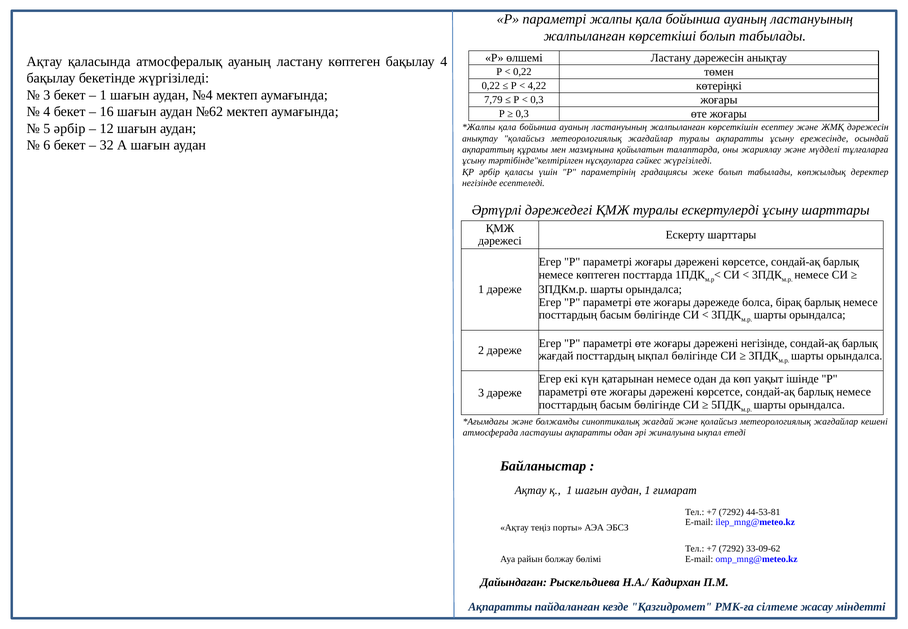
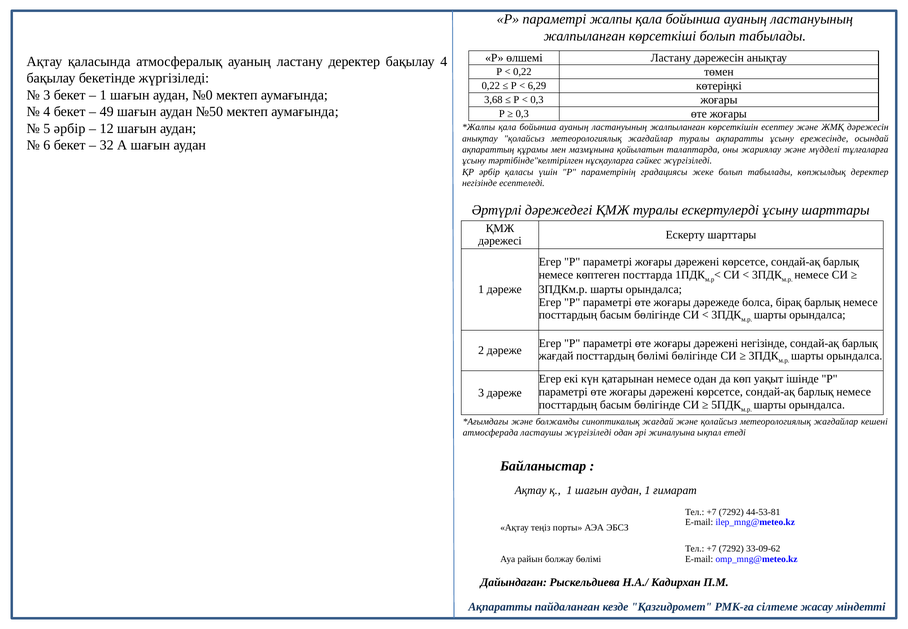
ластану көптеген: көптеген -> деректер (354, 61)
4,22: 4,22 -> 6,29 (537, 86)
№4: №4 -> №0 (202, 95)
7,79: 7,79 -> 3,68 (493, 100)
16: 16 -> 49 (107, 112)
№62: №62 -> №50 (209, 112)
посттардың ықпал: ықпал -> бөлімі (653, 356)
ластаушы ақпаратты: ақпаратты -> жүргізіледі (588, 433)
